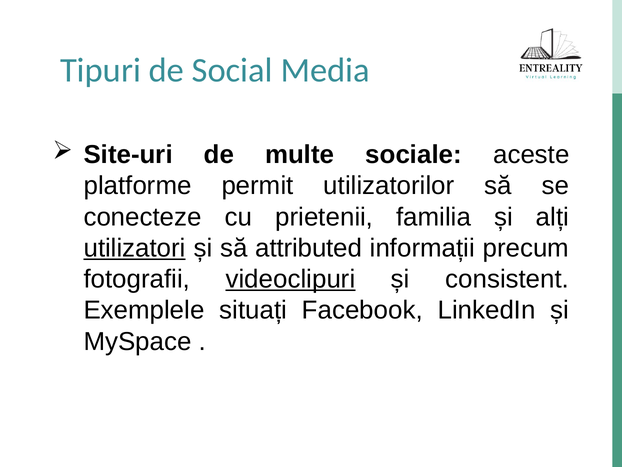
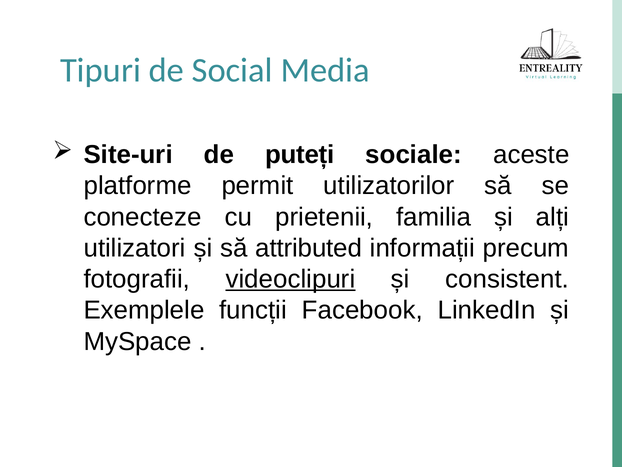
multe: multe -> puteți (300, 155)
utilizatori underline: present -> none (135, 248)
situați: situați -> funcții (253, 310)
